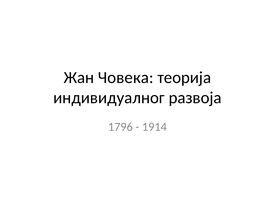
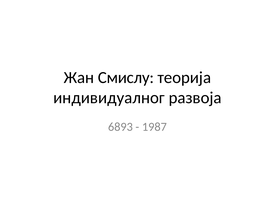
Човека: Човека -> Смислу (126, 77)
1796: 1796 -> 6893 (120, 126)
1914: 1914 -> 1987 (154, 126)
